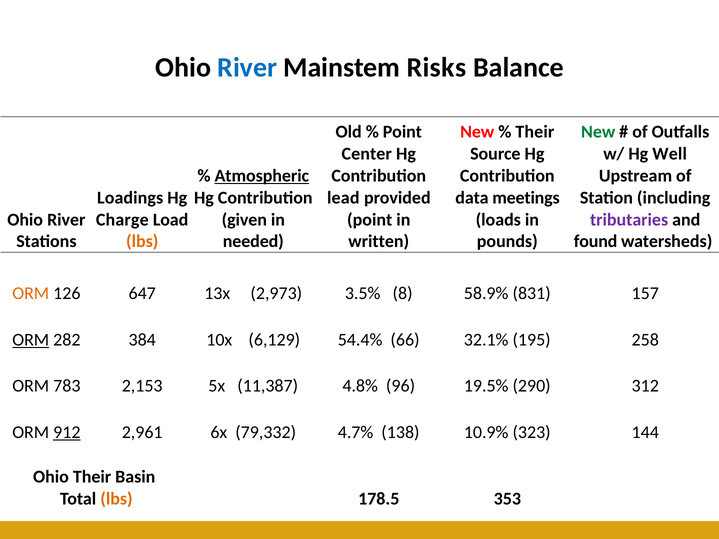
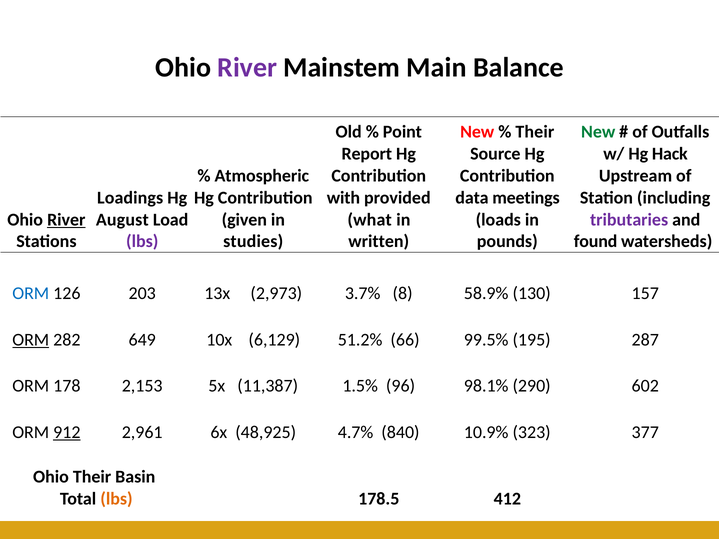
River colour: blue -> purple (247, 68)
Risks: Risks -> Main (437, 68)
Center: Center -> Report (367, 154)
Well: Well -> Hack (670, 154)
Atmospheric underline: present -> none (262, 176)
lead: lead -> with (343, 198)
River underline: none -> present (66, 220)
Charge: Charge -> August (122, 220)
point: point -> what (370, 220)
lbs colour: orange -> purple (142, 242)
needed: needed -> studies (253, 242)
ORM colour: orange -> blue (31, 294)
647: 647 -> 203 (142, 294)
3.5%: 3.5% -> 3.7% (363, 294)
831: 831 -> 130 (532, 294)
384: 384 -> 649 (142, 340)
54.4%: 54.4% -> 51.2% (360, 340)
32.1%: 32.1% -> 99.5% (486, 340)
258: 258 -> 287 (645, 340)
783: 783 -> 178 (67, 386)
4.8%: 4.8% -> 1.5% (360, 386)
19.5%: 19.5% -> 98.1% (486, 386)
312: 312 -> 602 (645, 386)
79,332: 79,332 -> 48,925 (266, 432)
138: 138 -> 840 (400, 432)
144: 144 -> 377 (645, 432)
353: 353 -> 412 (507, 499)
